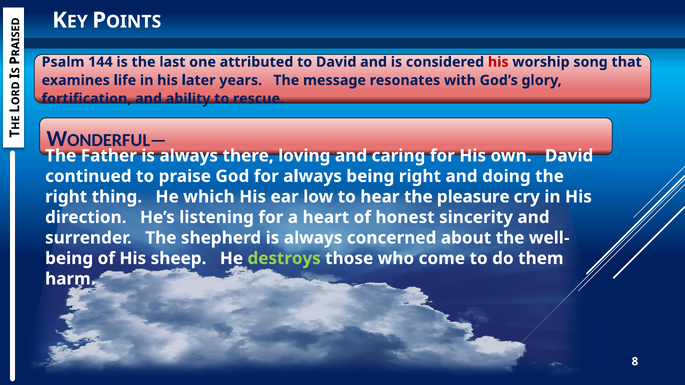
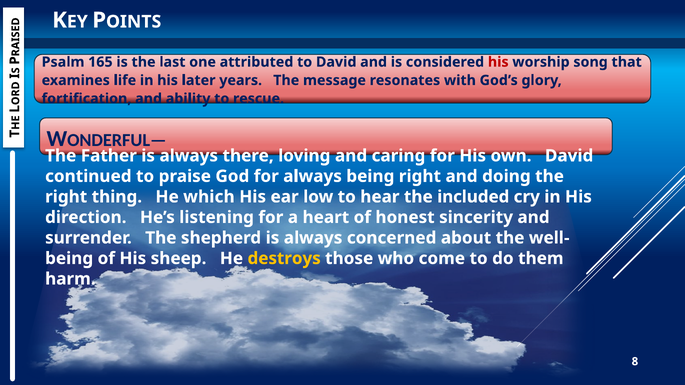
144: 144 -> 165 (100, 62)
pleasure: pleasure -> included (473, 197)
destroys colour: light green -> yellow (284, 259)
